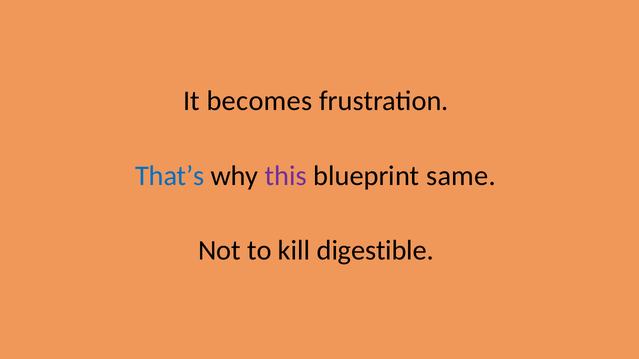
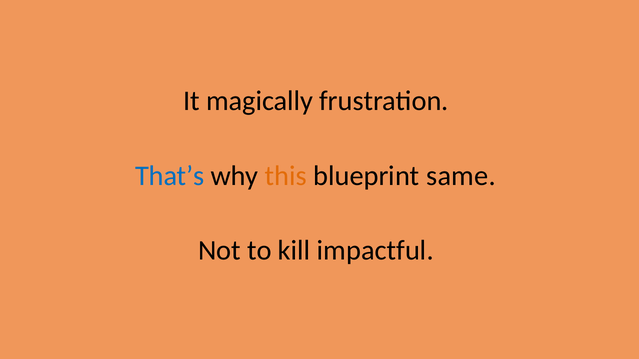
becomes: becomes -> magically (260, 101)
this colour: purple -> orange (286, 176)
digestible: digestible -> impactful (375, 251)
